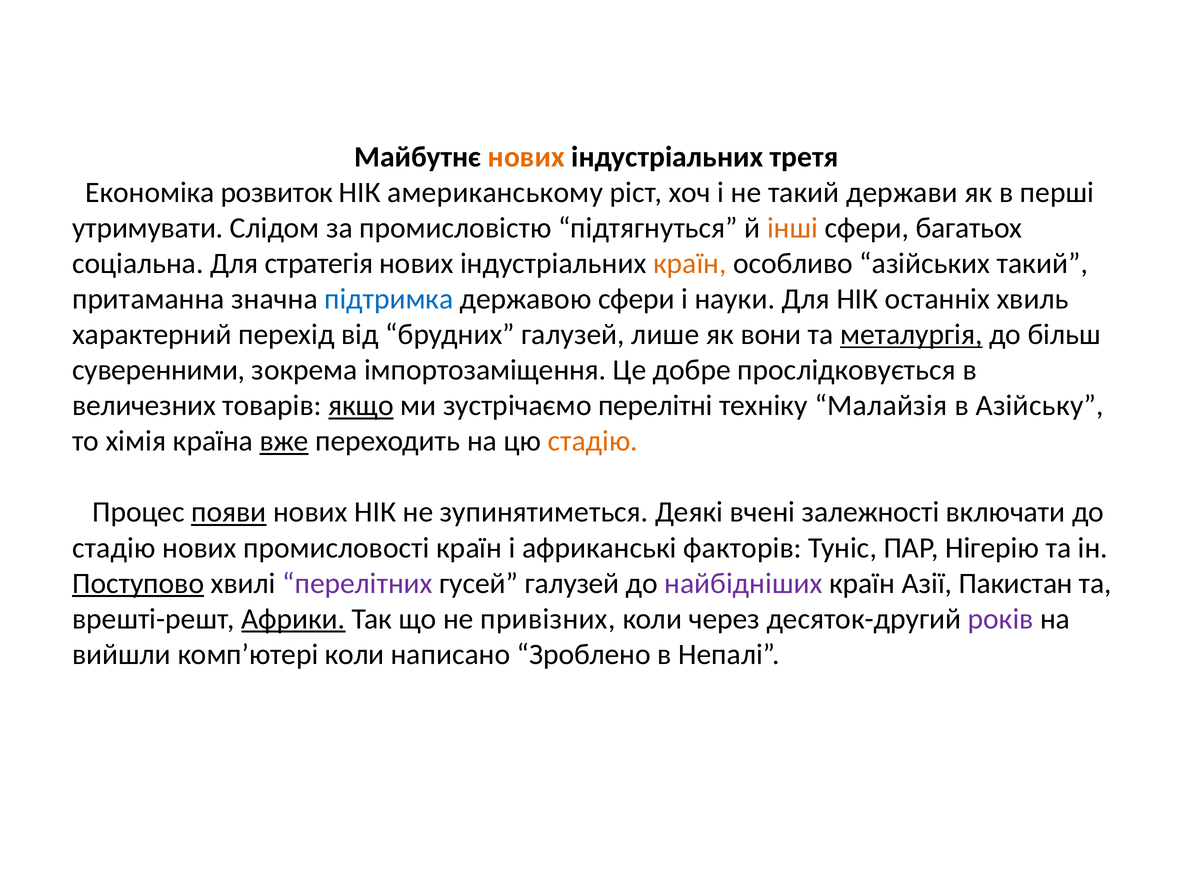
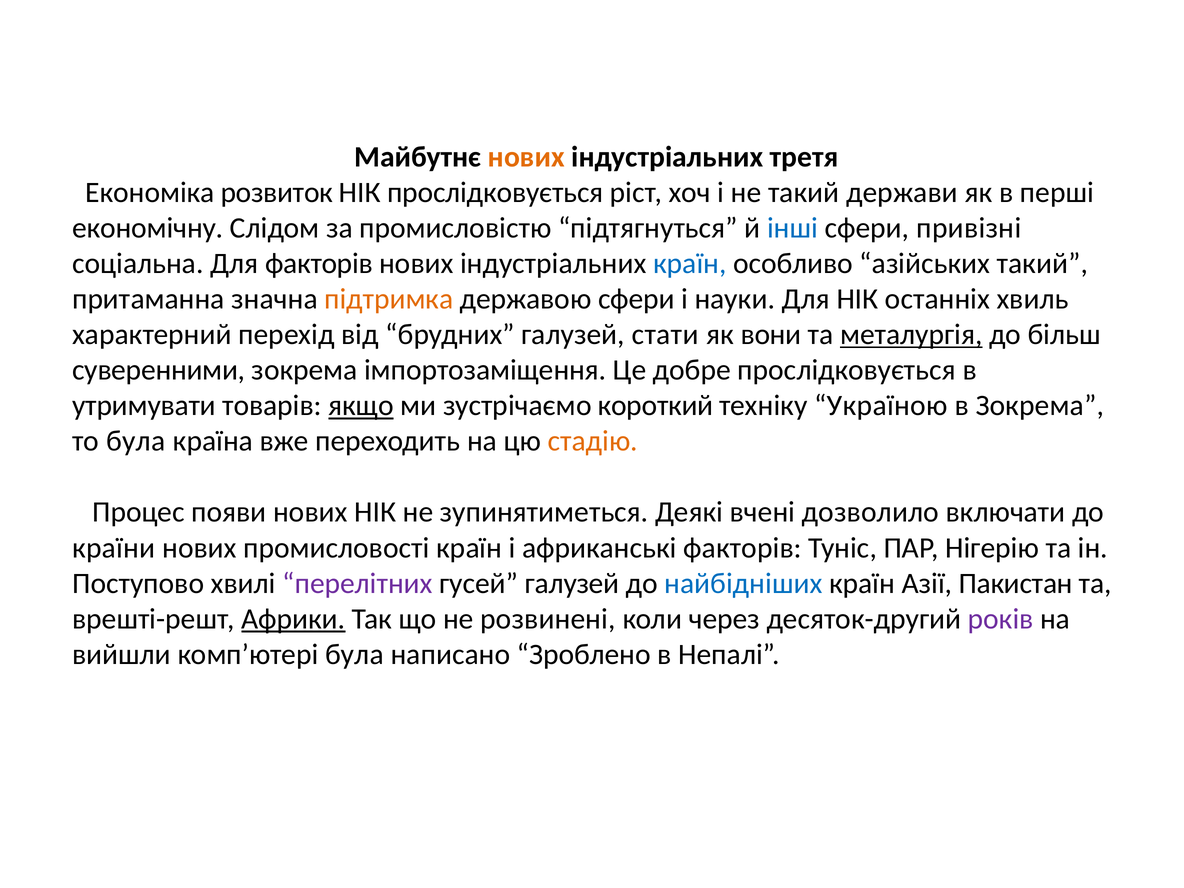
НІК американському: американському -> прослідковується (495, 193)
утримувати: утримувати -> економічну (148, 228)
інші colour: orange -> blue (793, 228)
багатьох: багатьох -> привізні (969, 228)
Для стратегія: стратегія -> факторів (319, 264)
країн colour: orange -> blue (690, 264)
підтримка colour: blue -> orange (389, 299)
лише: лише -> стати (665, 335)
величезних: величезних -> утримувати (144, 406)
перелітні: перелітні -> короткий (656, 406)
Малайзія: Малайзія -> Україною (881, 406)
в Азійську: Азійську -> Зокрема (1040, 406)
то хімія: хімія -> була (136, 441)
вже underline: present -> none (284, 441)
появи underline: present -> none (229, 512)
залежності: залежності -> дозволило (870, 512)
стадію: стадію -> країни (114, 548)
Поступово underline: present -> none (138, 583)
найбідніших colour: purple -> blue (743, 583)
привізних: привізних -> розвинені (548, 619)
комп’ютері коли: коли -> була (354, 654)
